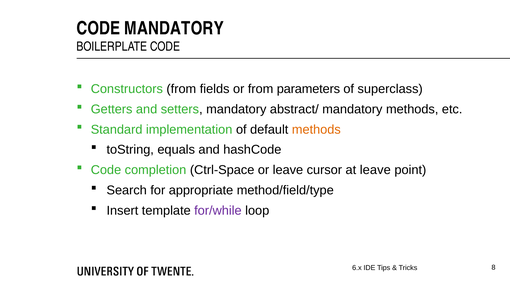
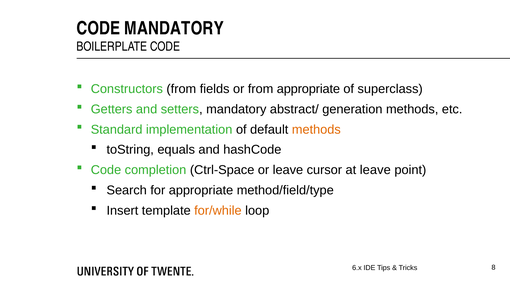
from parameters: parameters -> appropriate (308, 89)
abstract/ mandatory: mandatory -> generation (352, 109)
for/while colour: purple -> orange (218, 210)
